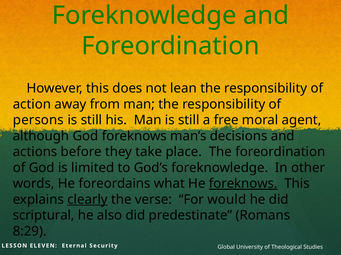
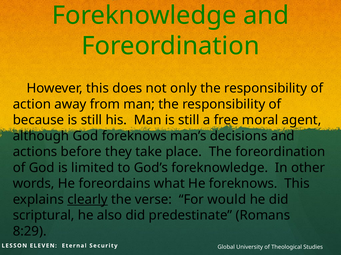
lean: lean -> only (183, 89)
persons: persons -> because (38, 120)
foreknows underline: present -> none (243, 184)
